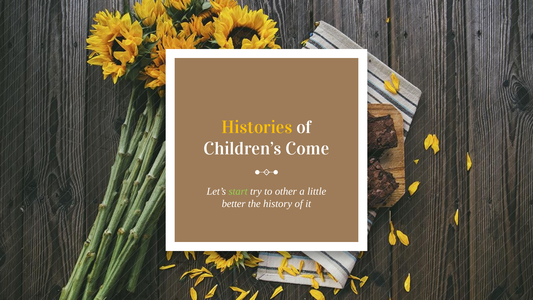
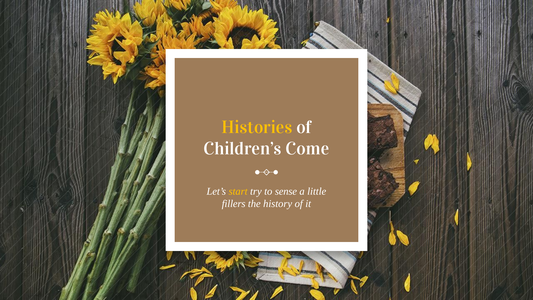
start colour: light green -> yellow (238, 191)
other: other -> sense (286, 191)
better: better -> fillers (234, 204)
